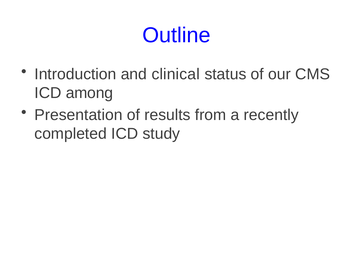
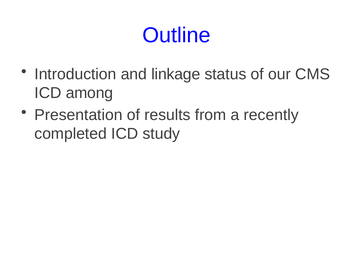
clinical: clinical -> linkage (176, 74)
